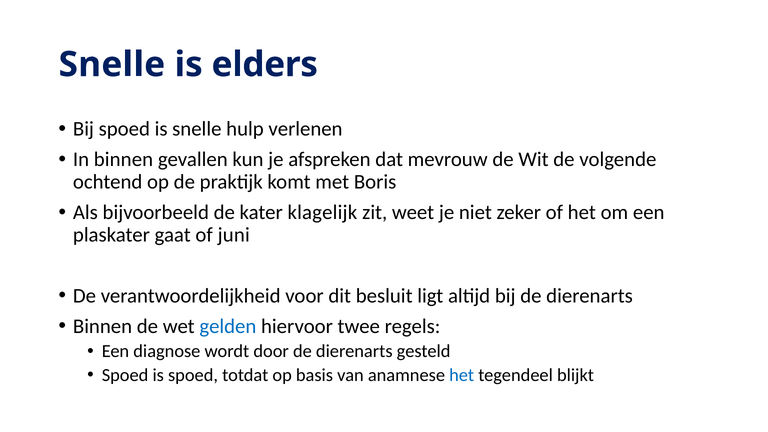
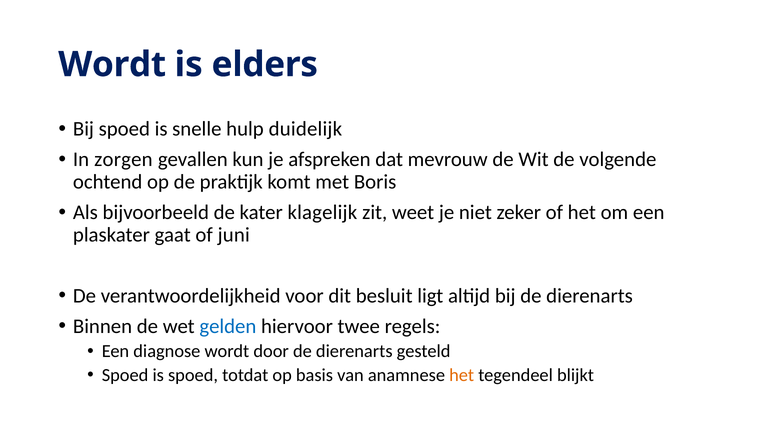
Snelle: Snelle -> Wordt (112, 65)
verlenen: verlenen -> duidelijk (305, 129)
In binnen: binnen -> zorgen (123, 159)
het colour: blue -> orange (462, 375)
